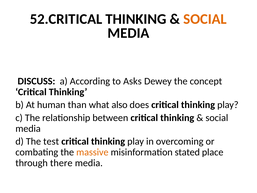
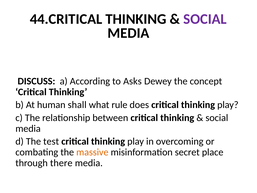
52.CRITICAL: 52.CRITICAL -> 44.CRITICAL (66, 19)
SOCIAL colour: orange -> purple (205, 19)
than: than -> shall (77, 105)
also: also -> rule (119, 105)
stated: stated -> secret (187, 152)
